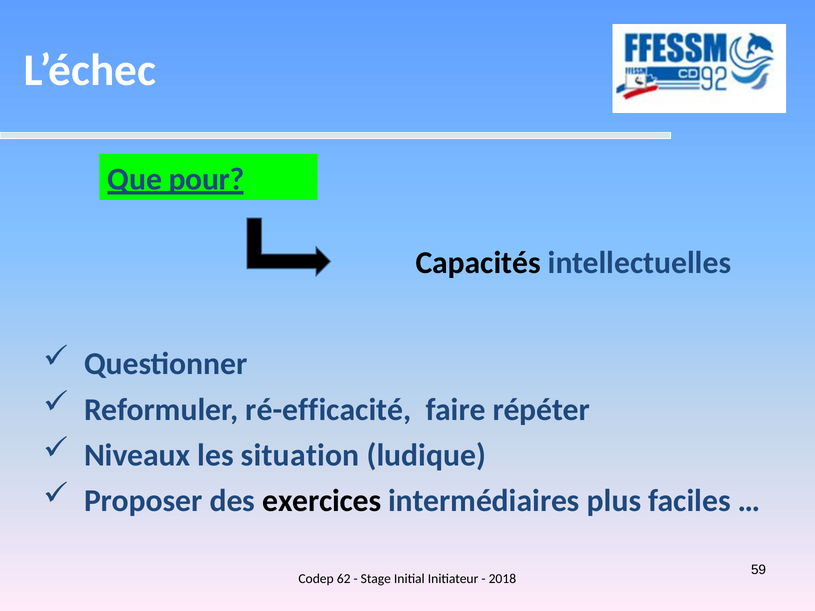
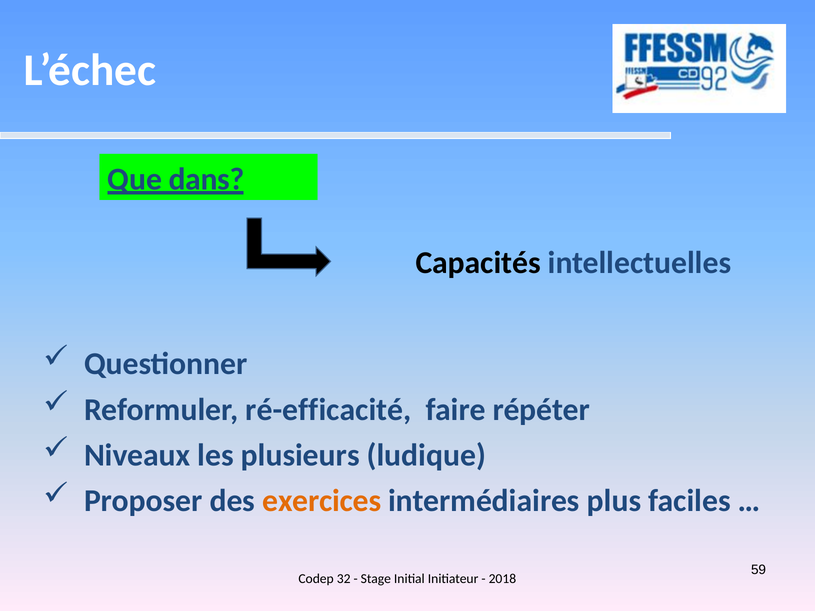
pour: pour -> dans (206, 179)
situation: situation -> plusieurs (300, 455)
exercices colour: black -> orange (322, 501)
62: 62 -> 32 (344, 579)
